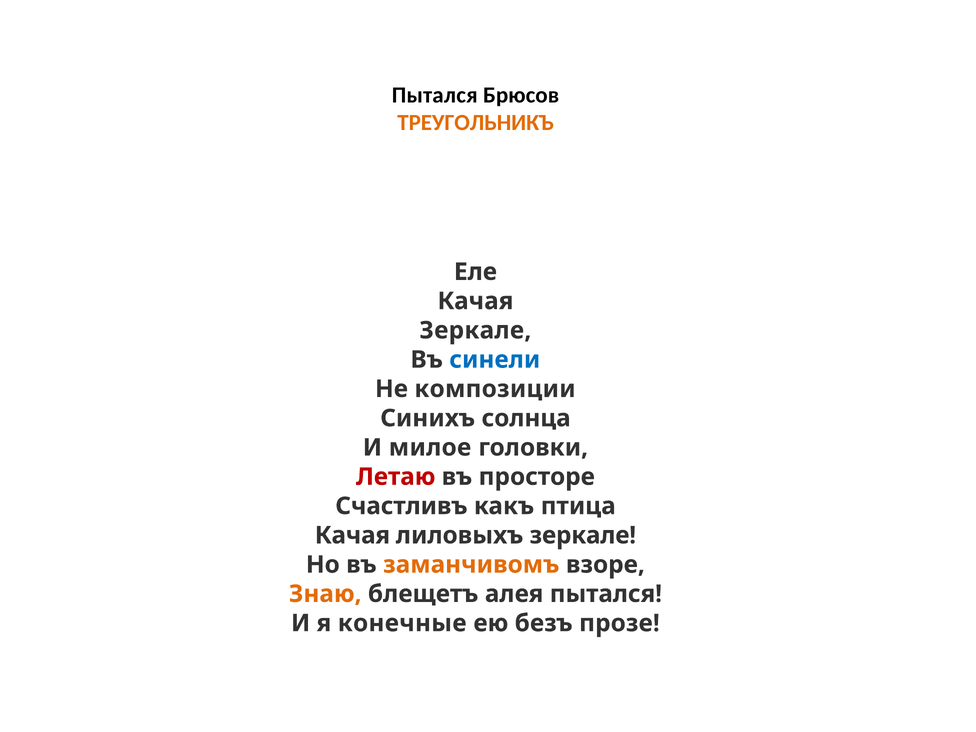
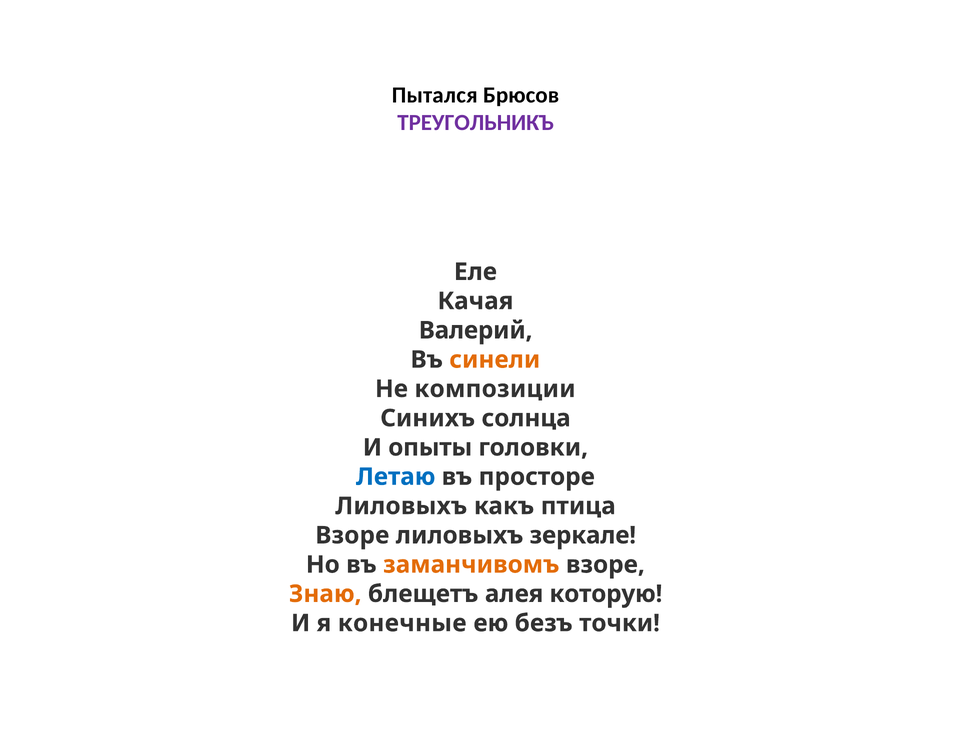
ТРЕУГОЛЬНИКЪ colour: orange -> purple (476, 123)
Зеркале: Зеркале -> Валерий (476, 330)
синели colour: blue -> orange (495, 360)
милое: милое -> опыты (430, 448)
Летаю colour: red -> blue (396, 477)
Счастливъ: Счастливъ -> Лиловыхъ (401, 506)
Качая: Качая -> Взоре (352, 535)
алея пытался: пытался -> которую (606, 594)
прозе: прозе -> точки (620, 623)
